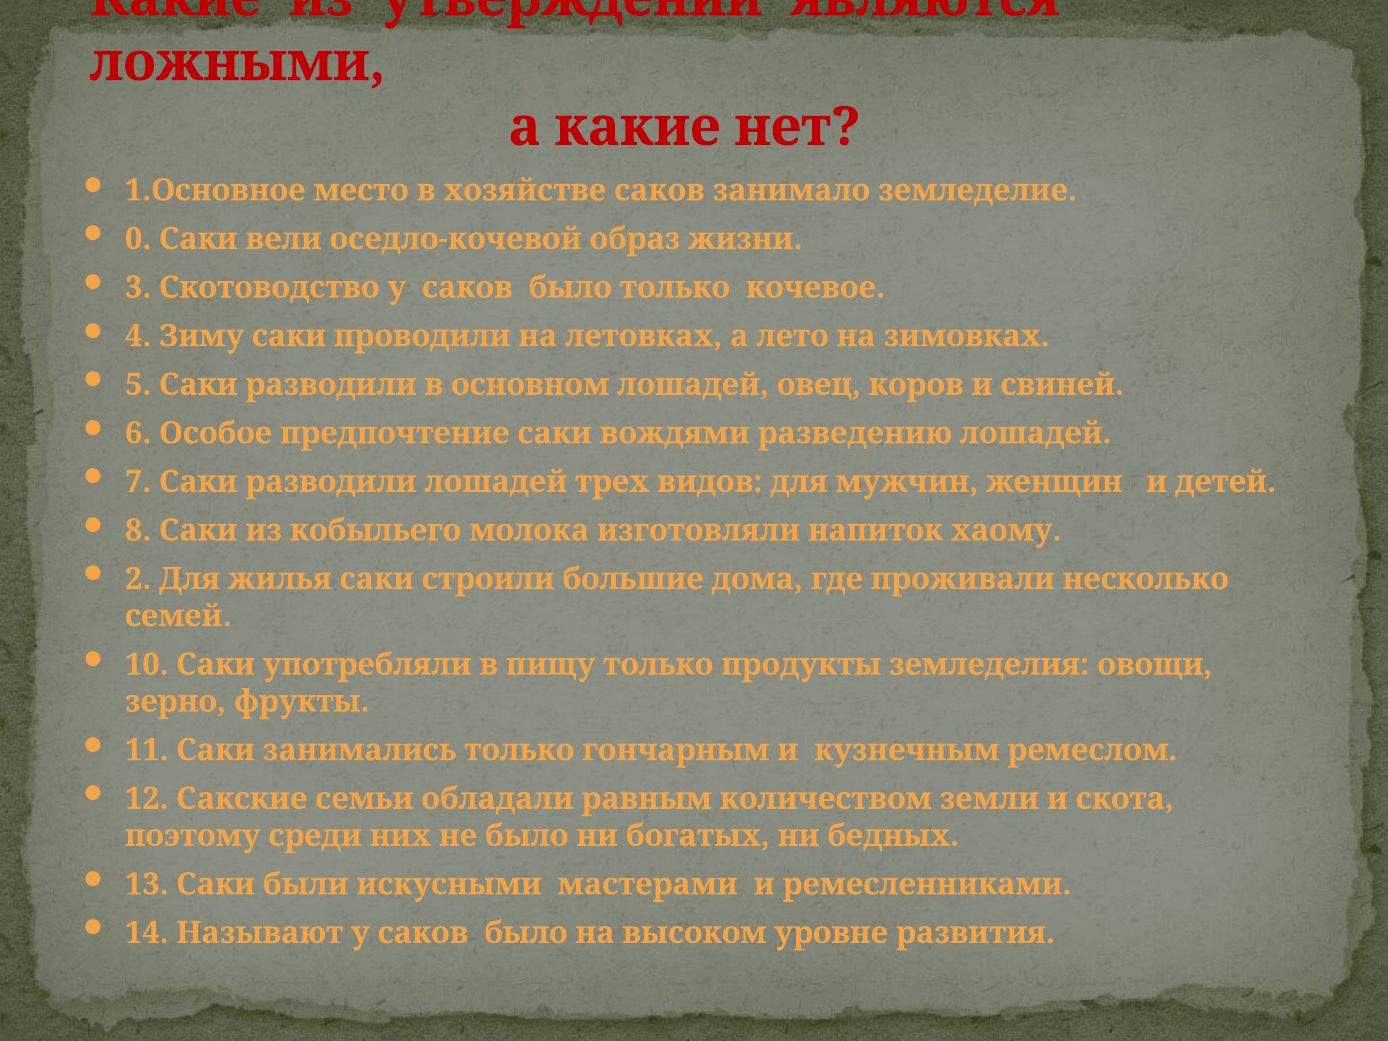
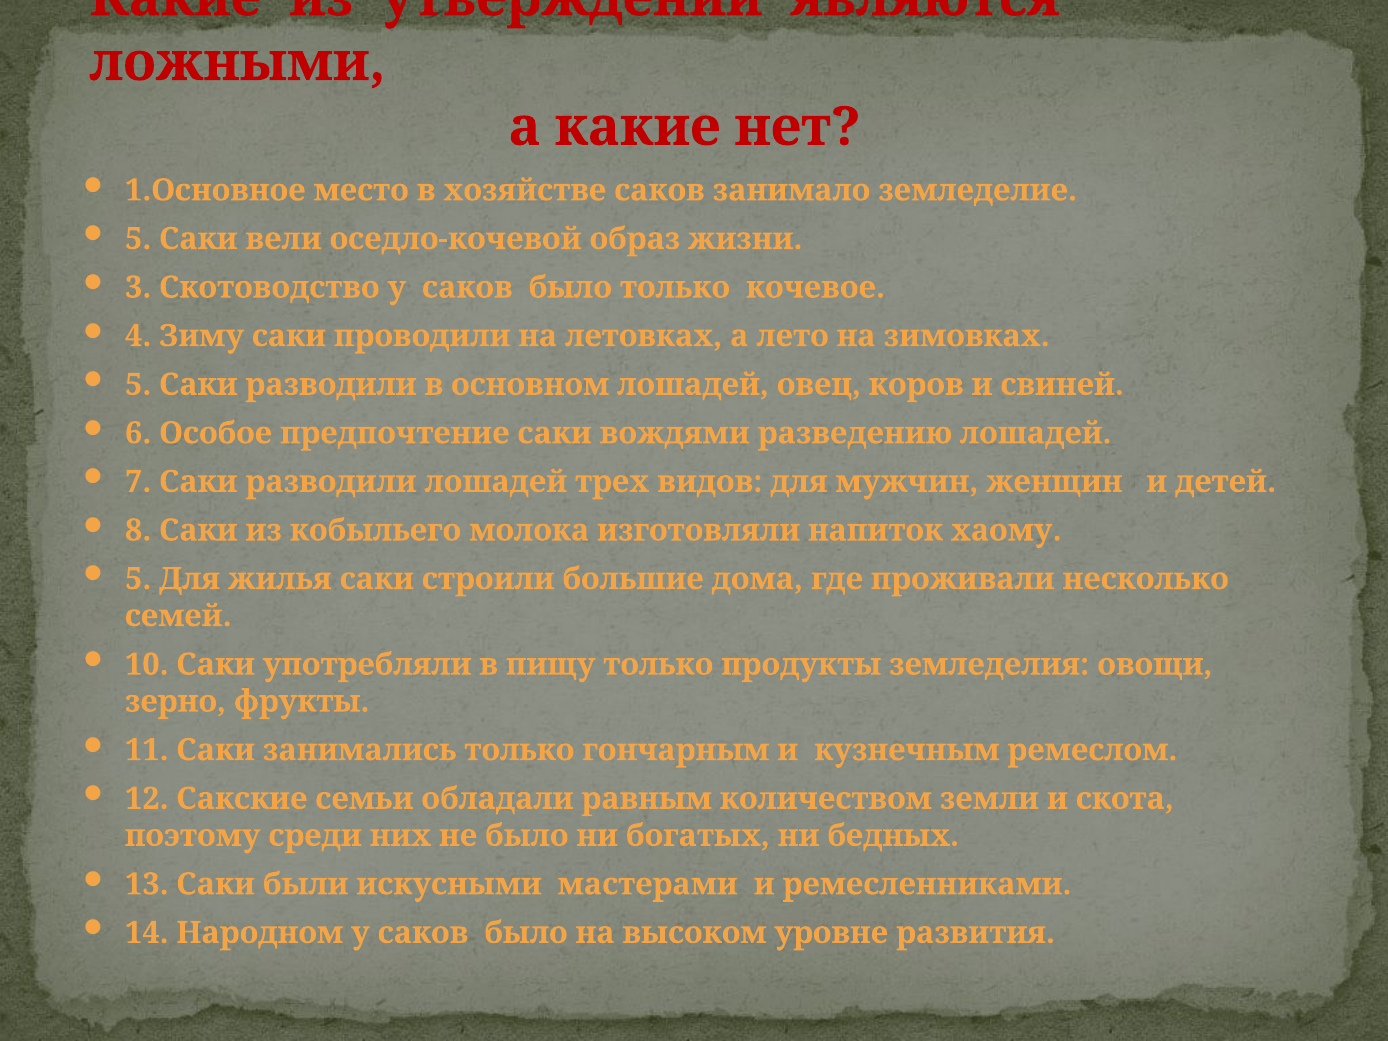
0: 0 -> 5 (138, 239)
2: 2 -> 5 (138, 579)
Называют: Называют -> Народном (260, 933)
